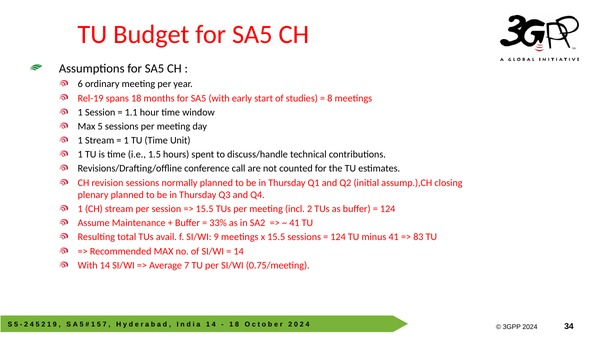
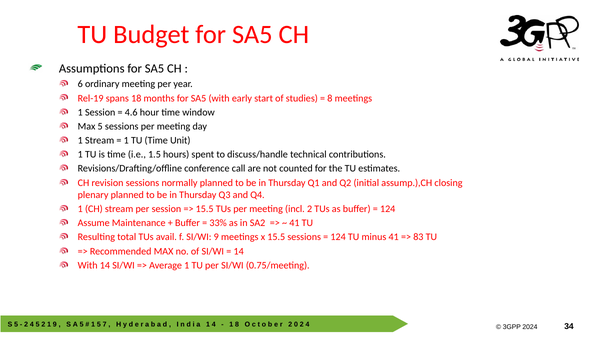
1.1: 1.1 -> 4.6 (131, 112)
Average 7: 7 -> 1 (187, 265)
